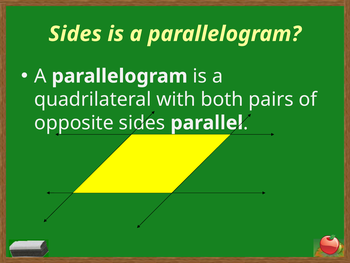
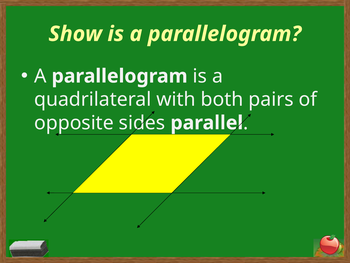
Sides: Sides -> Show (75, 34)
